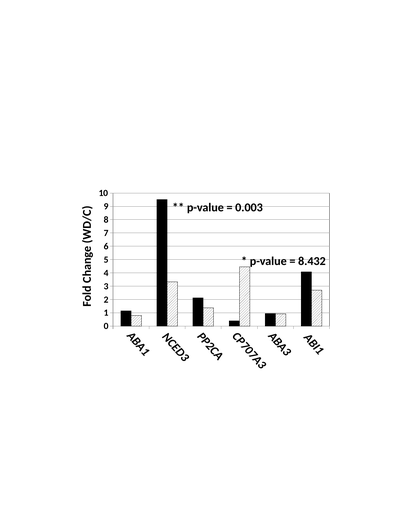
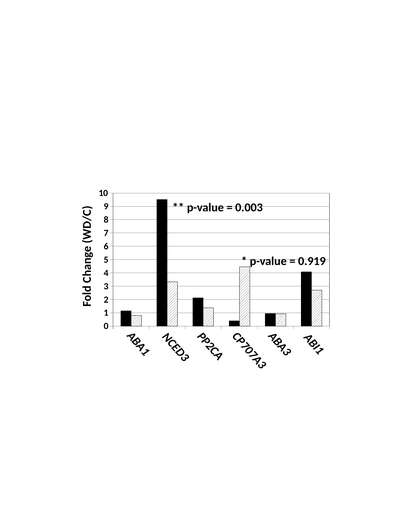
8.432: 8.432 -> 0.919 (312, 261)
